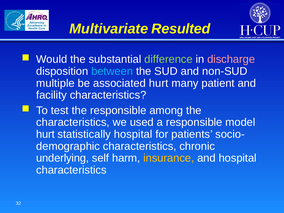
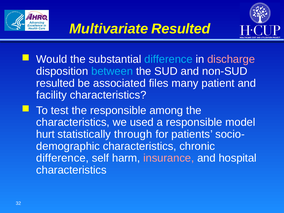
difference colour: light green -> light blue (168, 59)
multiple: multiple -> resulted (56, 83)
associated hurt: hurt -> files (159, 83)
statistically hospital: hospital -> through (133, 134)
underlying: underlying -> difference (62, 158)
insurance colour: yellow -> pink (169, 158)
